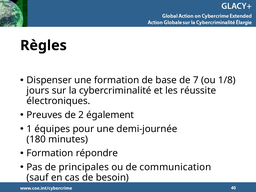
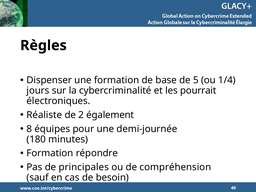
7: 7 -> 5 (196, 80)
1/8: 1/8 -> 1/4 (227, 80)
réussite: réussite -> pourrait (198, 91)
Preuves: Preuves -> Réaliste (44, 115)
1: 1 -> 8 (29, 129)
communication: communication -> compréhension (175, 167)
